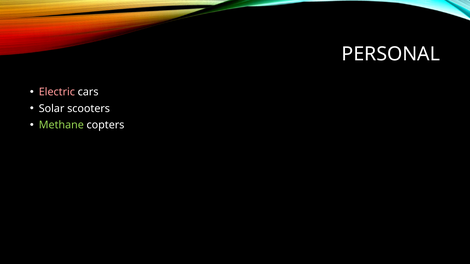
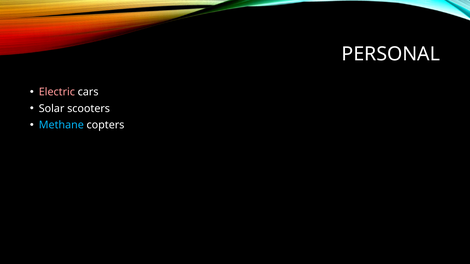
Methane colour: light green -> light blue (61, 125)
